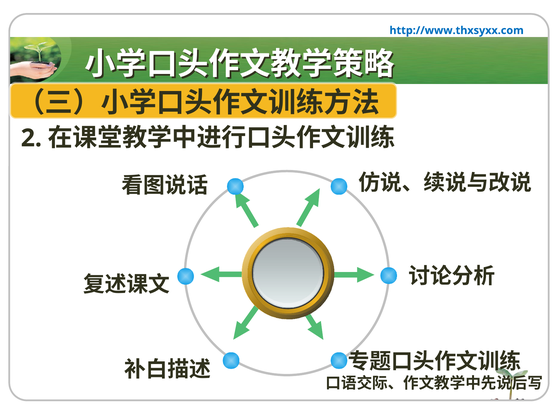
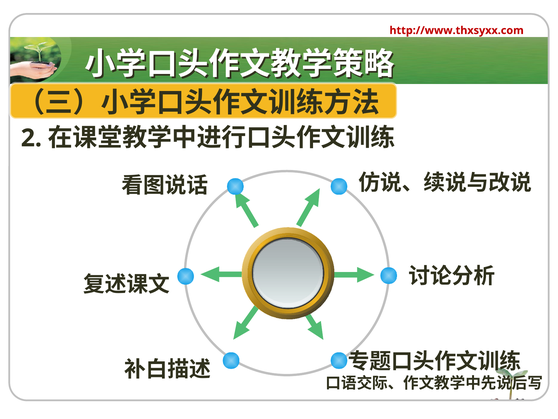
http://www.thxsyxx.com colour: blue -> red (457, 30)
